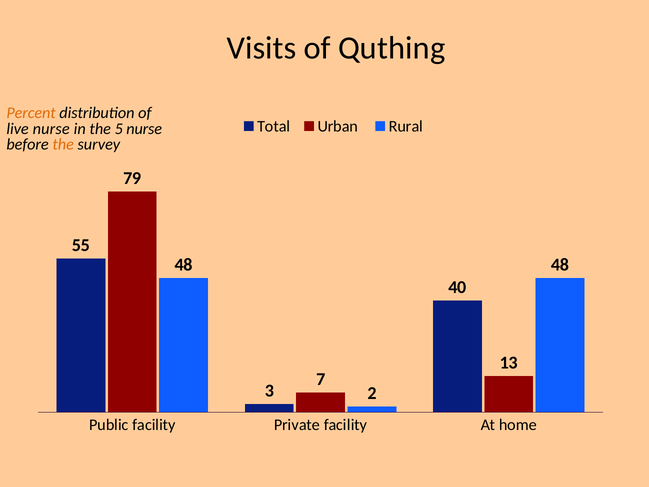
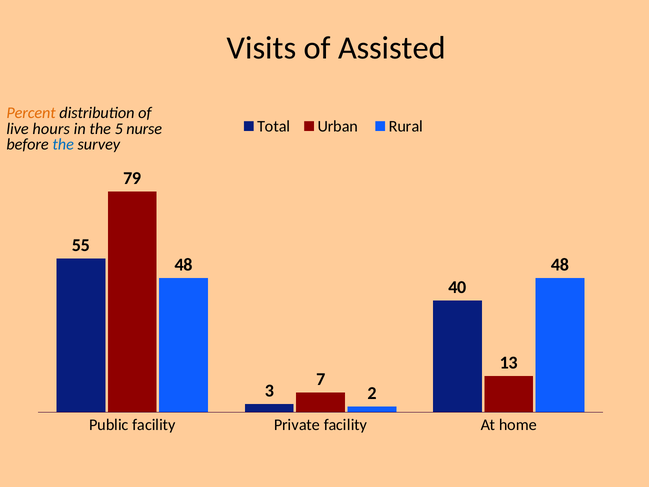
Quthing: Quthing -> Assisted (392, 48)
live nurse: nurse -> hours (51, 129)
the colour: orange -> blue (63, 144)
